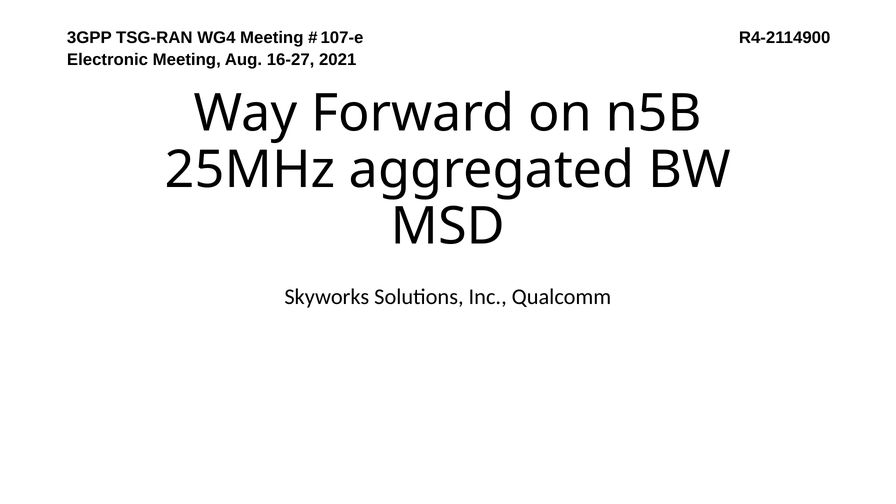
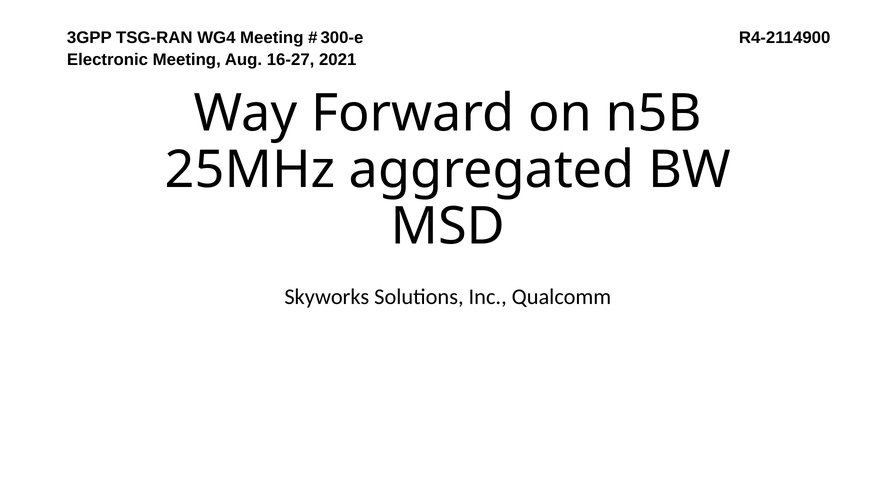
107-e: 107-e -> 300-e (342, 38)
